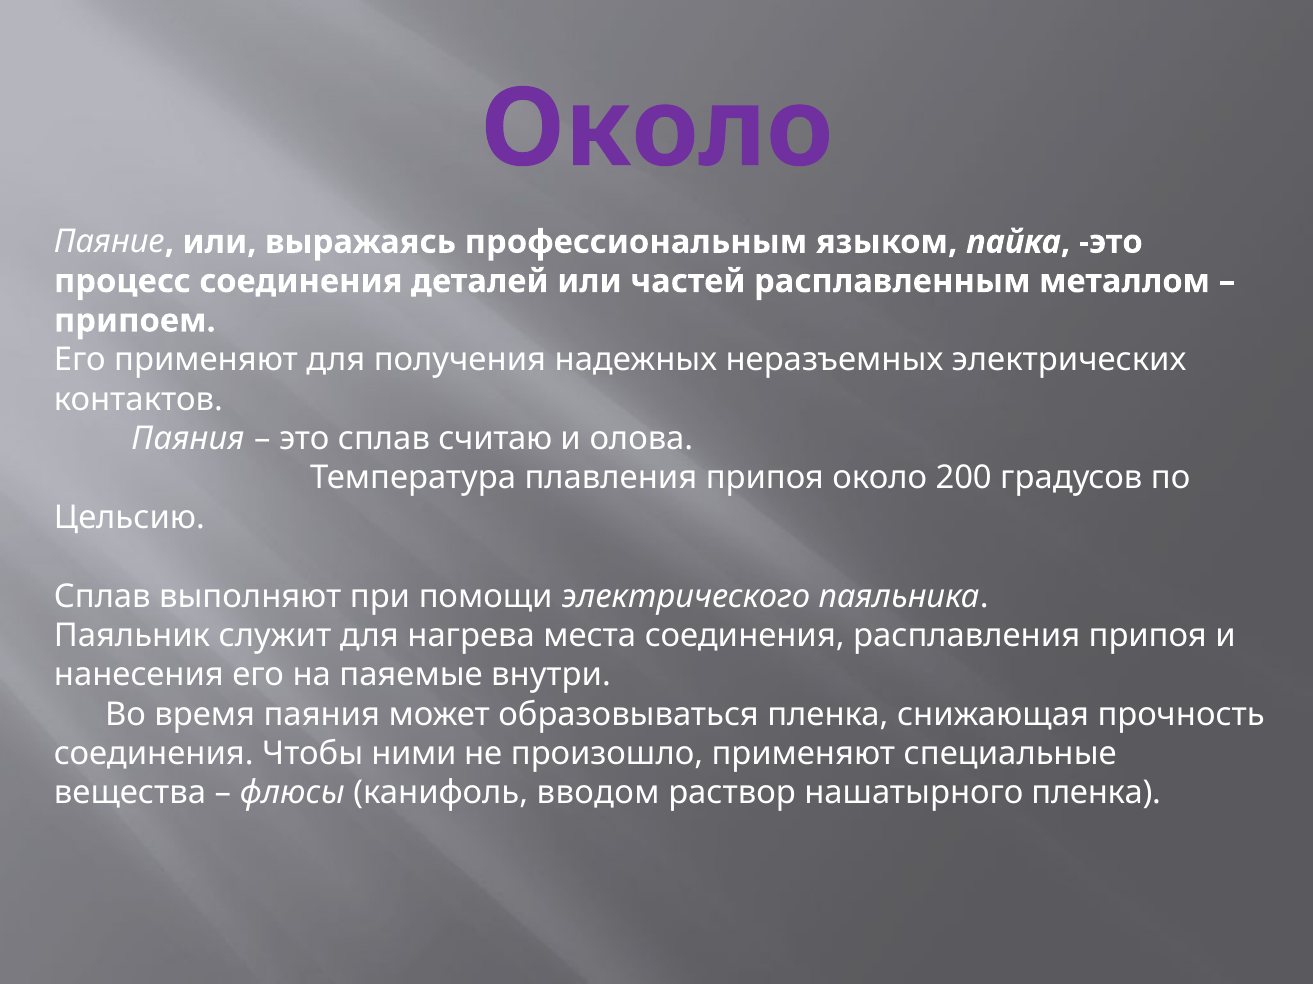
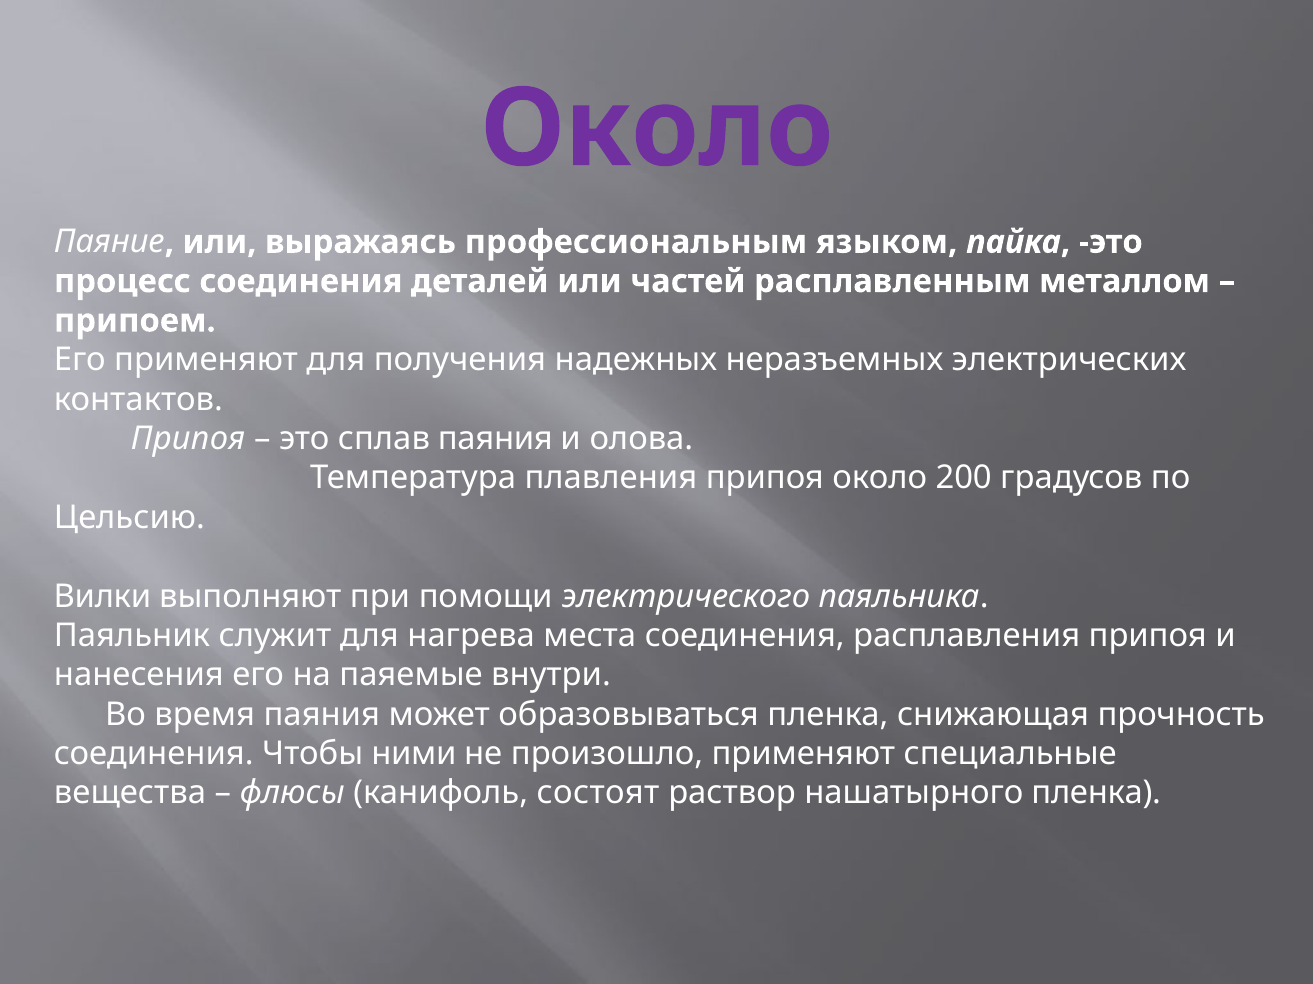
Паяния: Паяния -> Припоя (188, 439)
сплав считаю: считаю -> паяния (495, 439)
Сплав: Сплав -> Вилки (102, 597)
вводом: вводом -> состоят (598, 794)
